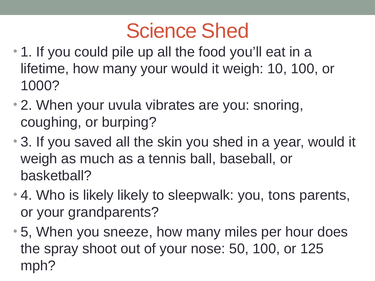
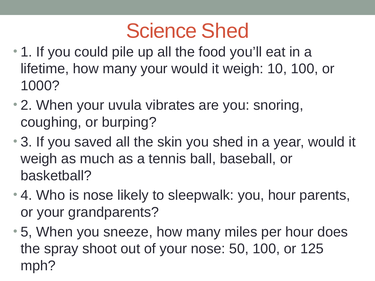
is likely: likely -> nose (98, 196)
you tons: tons -> hour (282, 196)
